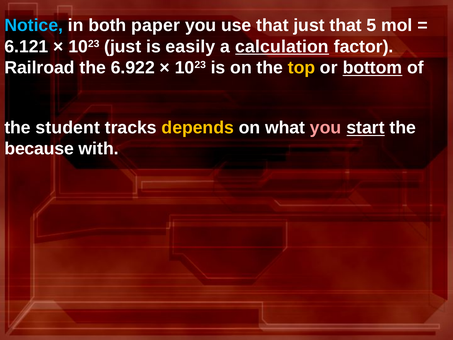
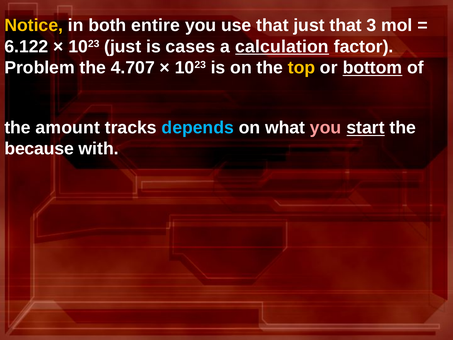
Notice colour: light blue -> yellow (34, 25)
paper: paper -> entire (156, 25)
5: 5 -> 3 (371, 25)
6.121: 6.121 -> 6.122 (26, 46)
easily: easily -> cases (190, 46)
Railroad: Railroad -> Problem (40, 68)
6.922: 6.922 -> 4.707 (133, 68)
student: student -> amount (68, 128)
depends colour: yellow -> light blue (198, 128)
